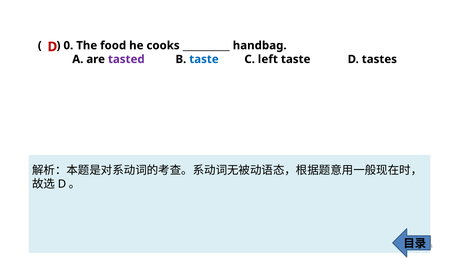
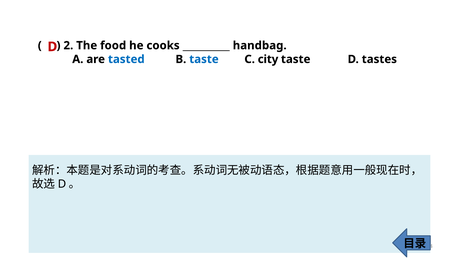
0: 0 -> 2 (68, 46)
tasted colour: purple -> blue (126, 59)
left: left -> city (268, 59)
